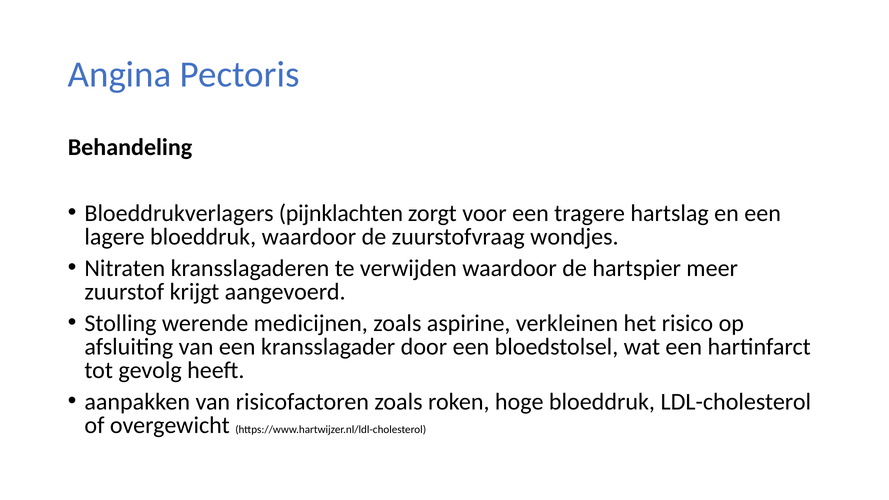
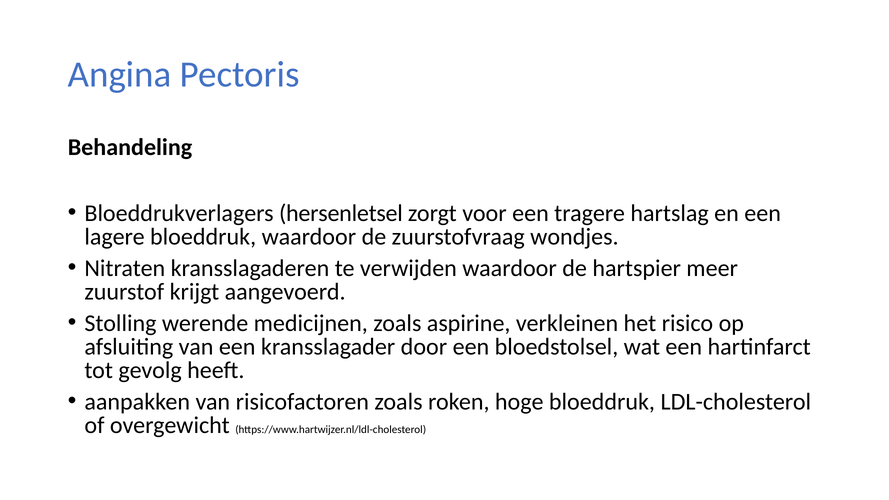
pijnklachten: pijnklachten -> hersenletsel (341, 213)
